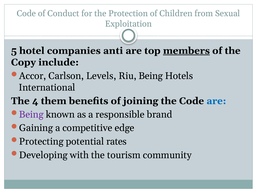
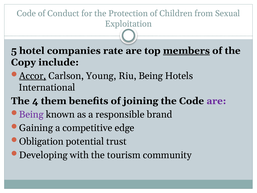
anti: anti -> rate (113, 51)
Accor underline: none -> present (33, 76)
Levels: Levels -> Young (101, 76)
are colour: blue -> purple (216, 101)
Protecting: Protecting -> Obligation (41, 141)
rates: rates -> trust (116, 141)
